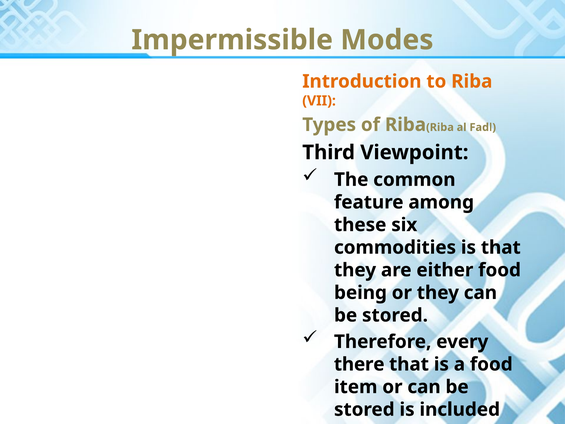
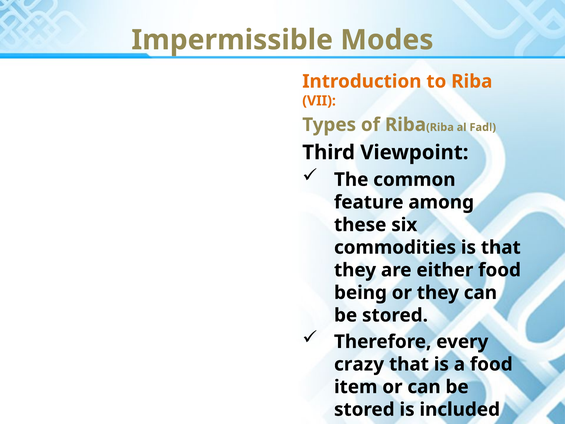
there: there -> crazy (359, 364)
